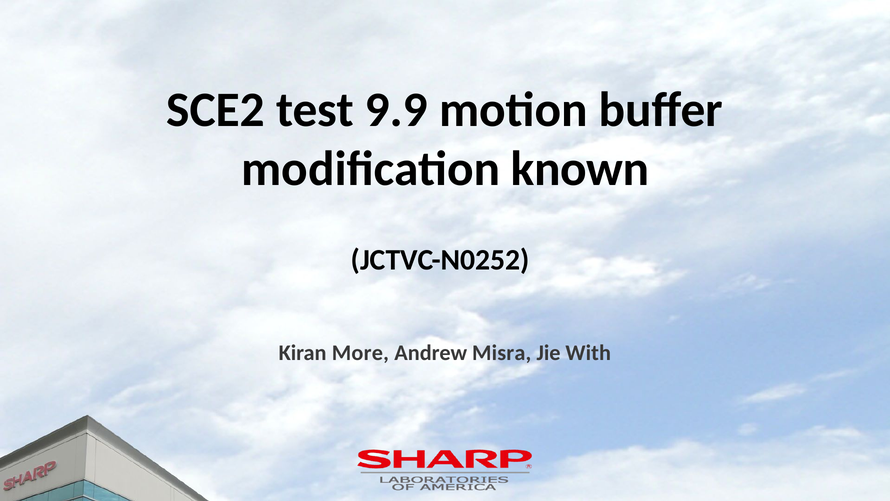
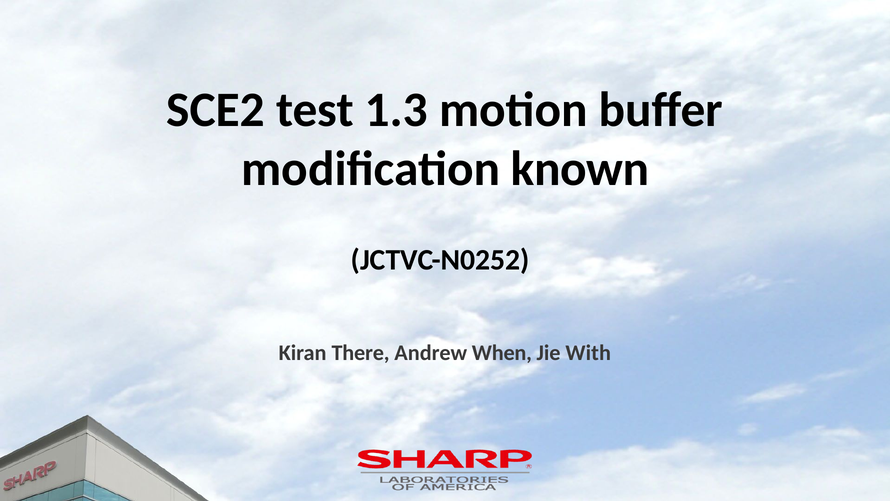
9.9: 9.9 -> 1.3 (396, 110)
More: More -> There (361, 353)
Misra: Misra -> When (502, 353)
